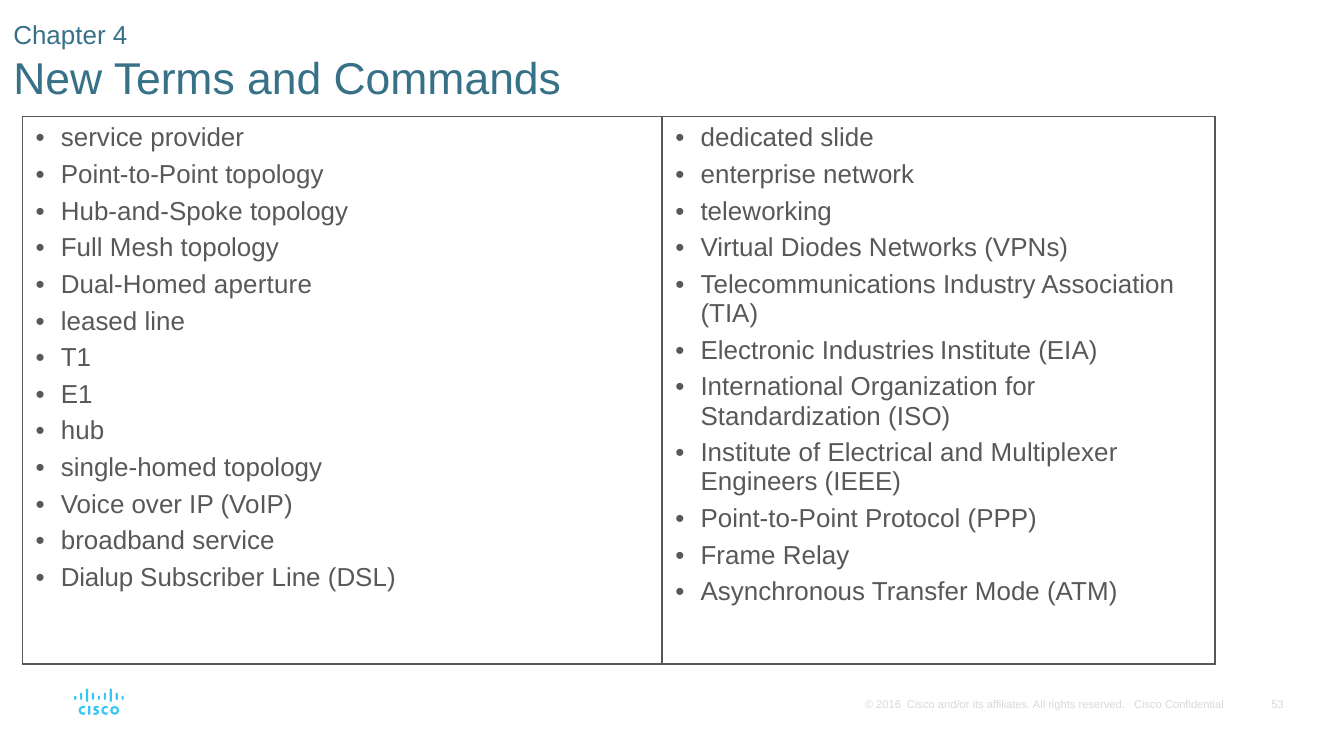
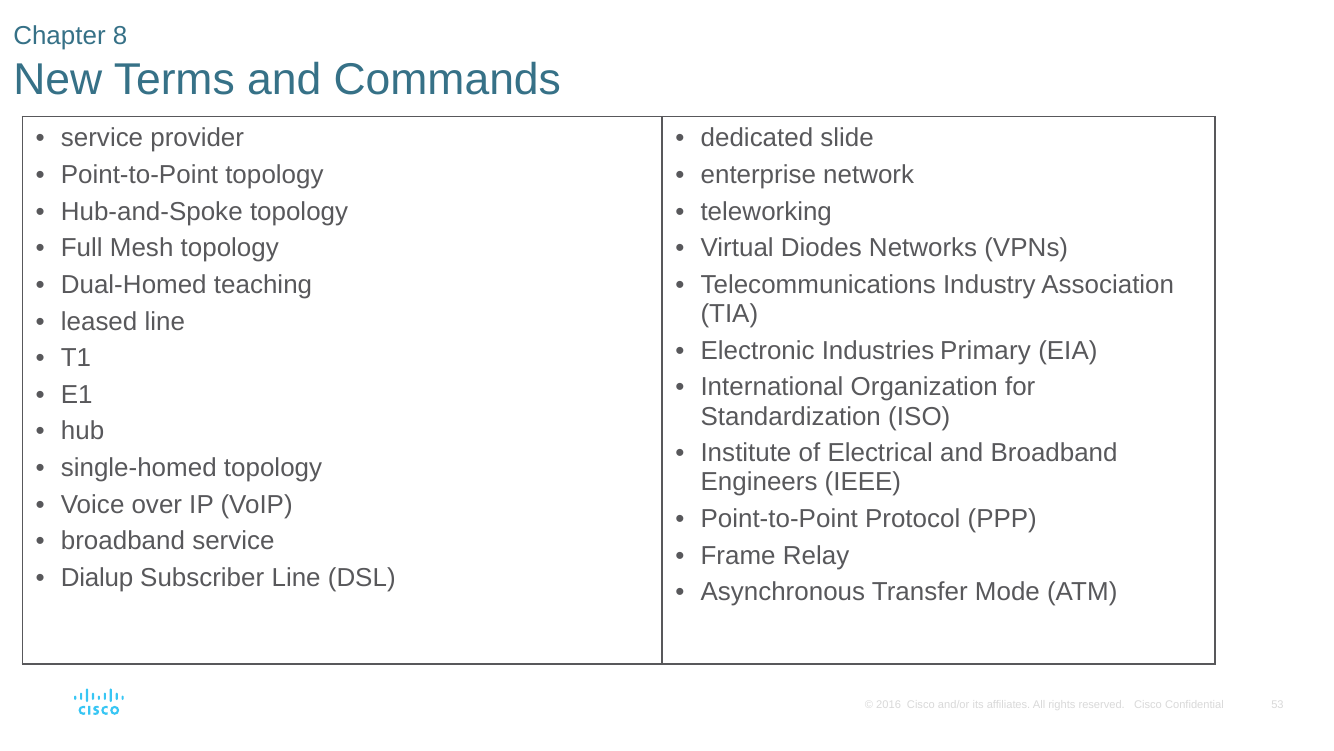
4: 4 -> 8 (120, 36)
aperture: aperture -> teaching (263, 285)
Industries Institute: Institute -> Primary (986, 350)
and Multiplexer: Multiplexer -> Broadband (1054, 453)
